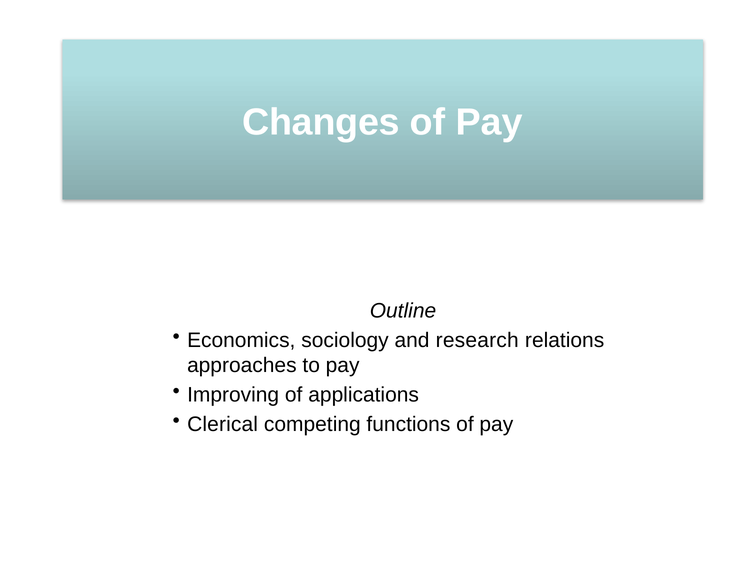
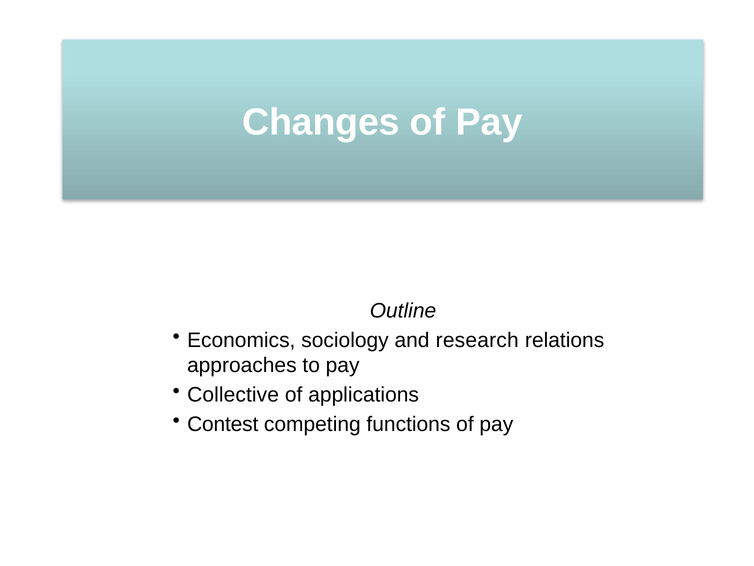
Improving: Improving -> Collective (233, 394)
Clerical: Clerical -> Contest (223, 424)
